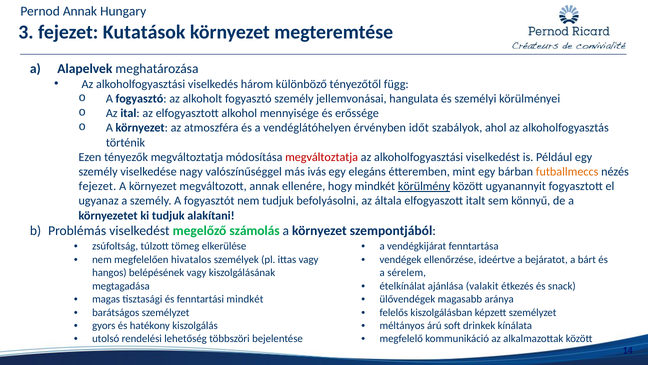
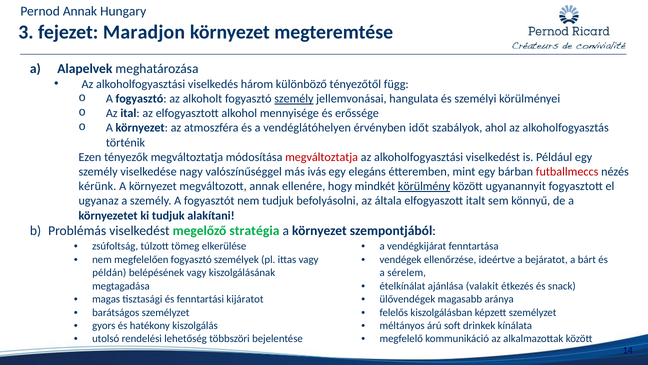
Kutatások: Kutatások -> Maradjon (144, 32)
személy underline: none -> present (294, 99)
futballmeccs colour: orange -> red (567, 171)
fejezet: fejezet -> kérünk (97, 186)
számolás: számolás -> stratégia (254, 231)
megfelelően hivatalos: hivatalos -> fogyasztó (191, 259)
hangos: hangos -> példán (109, 272)
fenntartási mindkét: mindkét -> kijáratot (245, 299)
